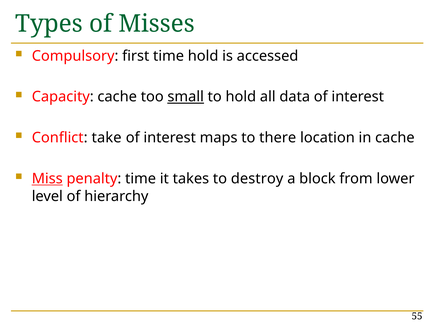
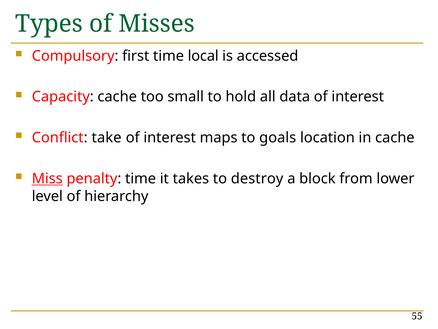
time hold: hold -> local (203, 56)
small underline: present -> none (186, 97)
there: there -> goals (278, 138)
